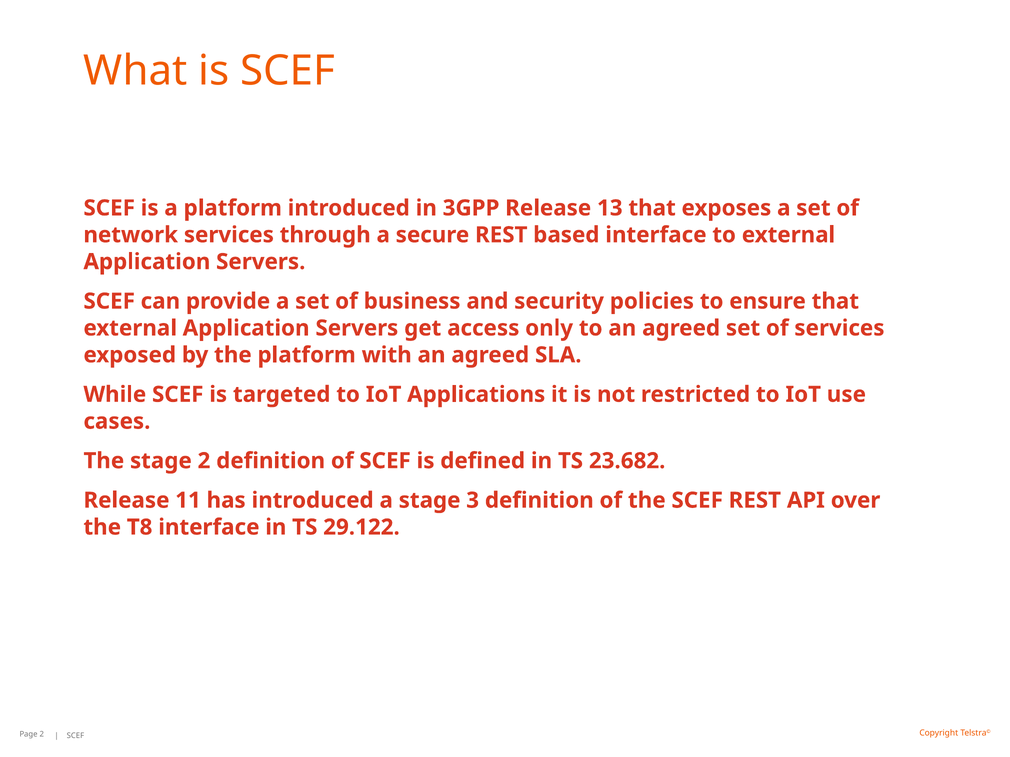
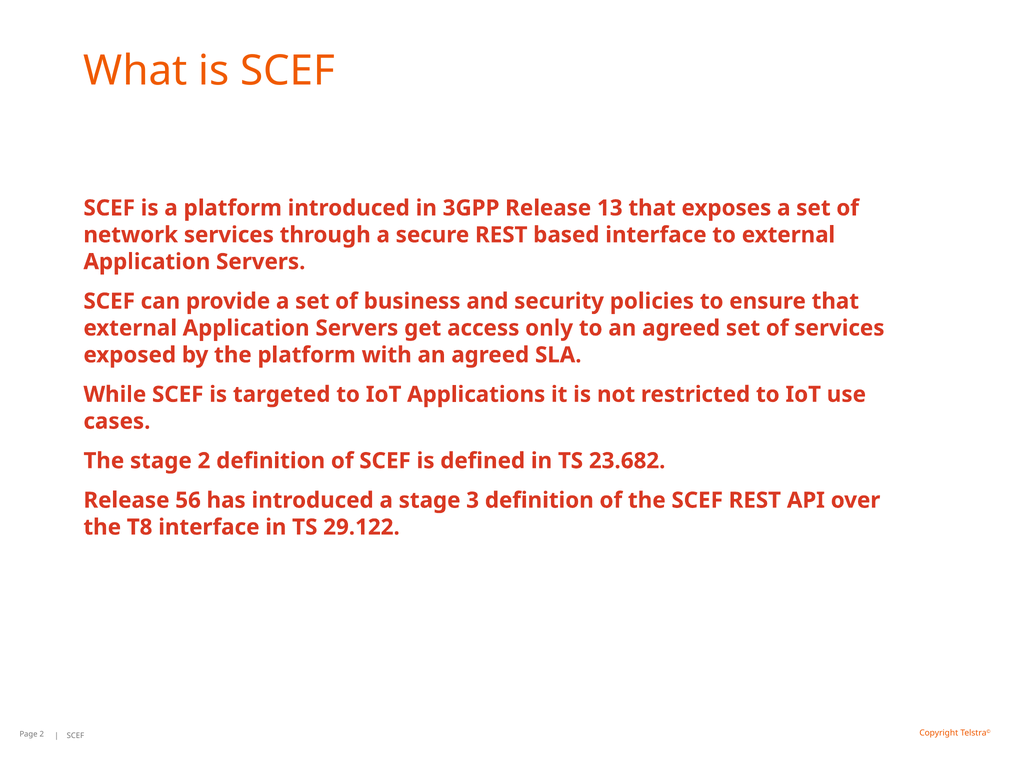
11: 11 -> 56 (188, 501)
